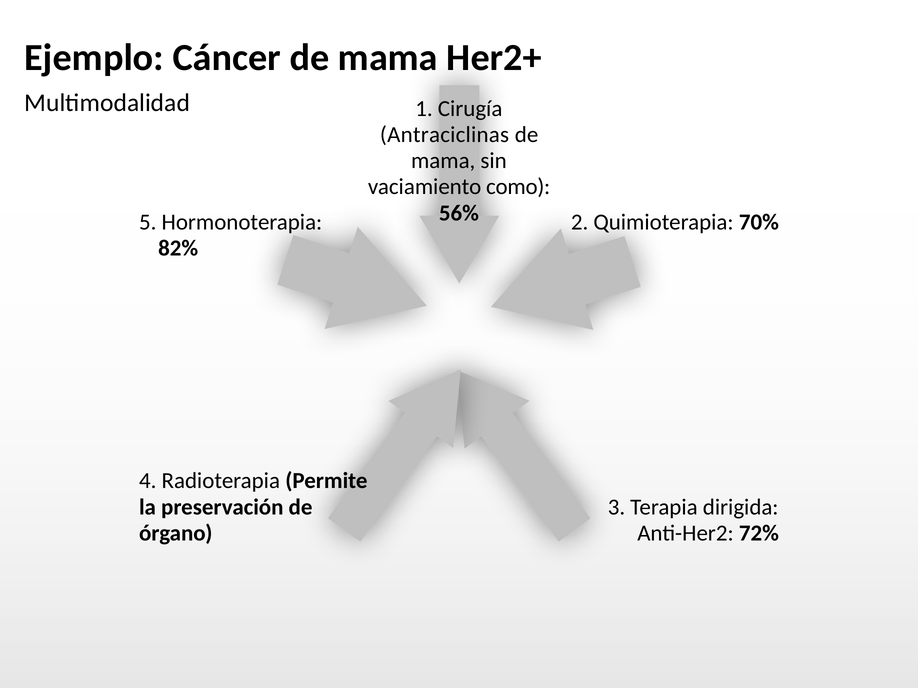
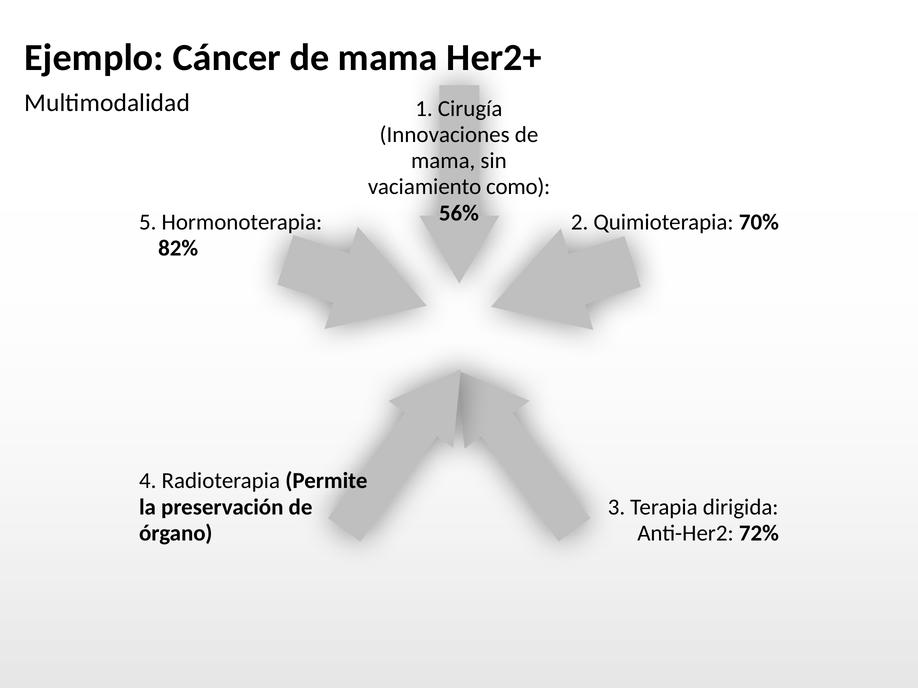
Antraciclinas: Antraciclinas -> Innovaciones (445, 135)
